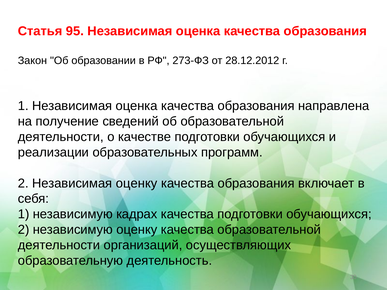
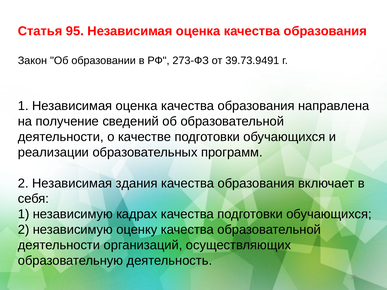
28.12.2012: 28.12.2012 -> 39.73.9491 (252, 61)
Независимая оценку: оценку -> здания (137, 183)
